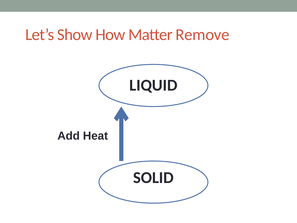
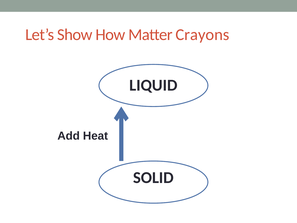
Remove: Remove -> Crayons (202, 35)
